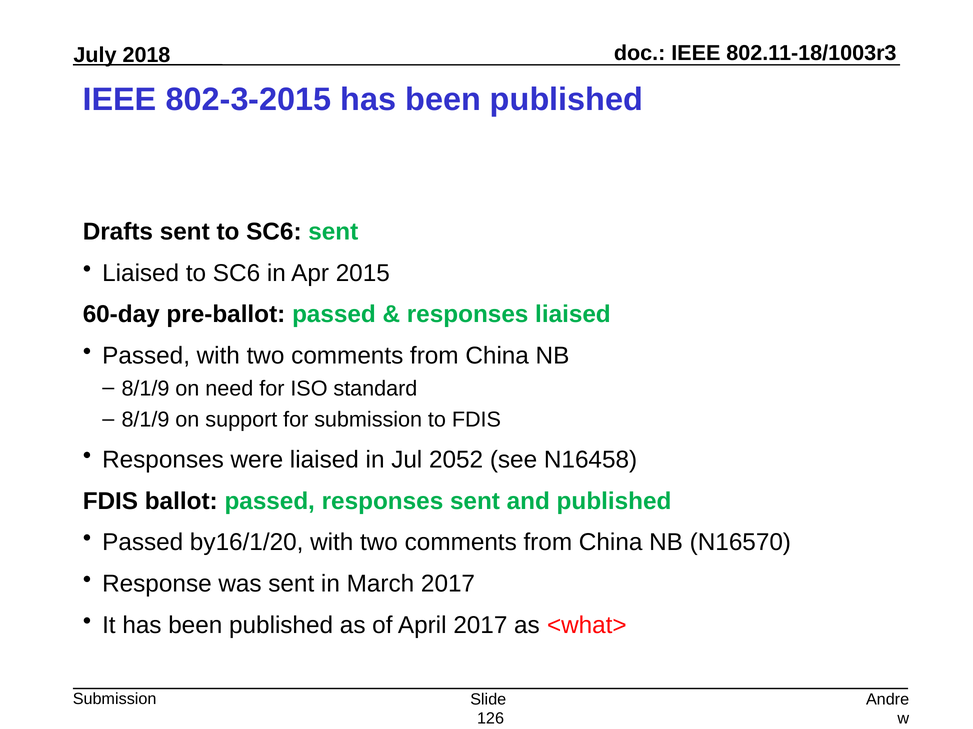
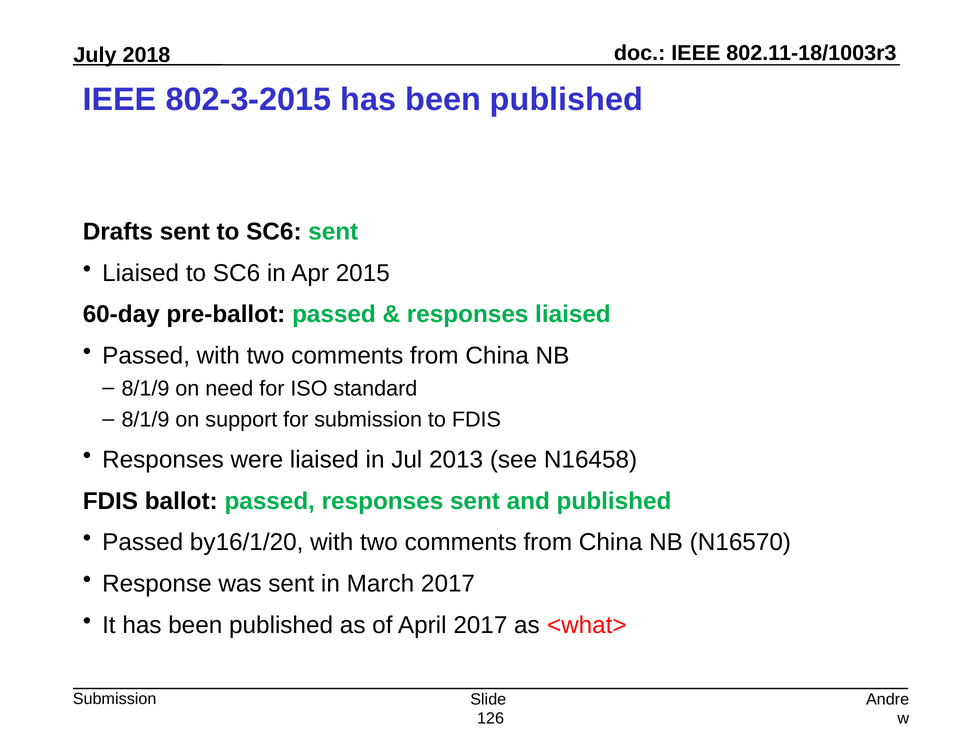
2052: 2052 -> 2013 (456, 460)
